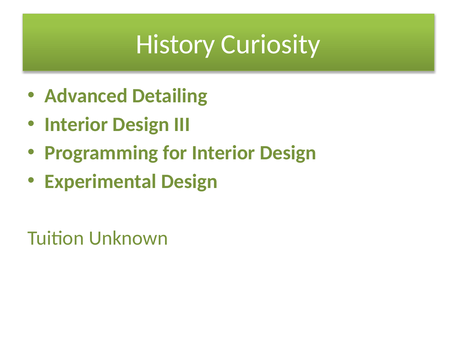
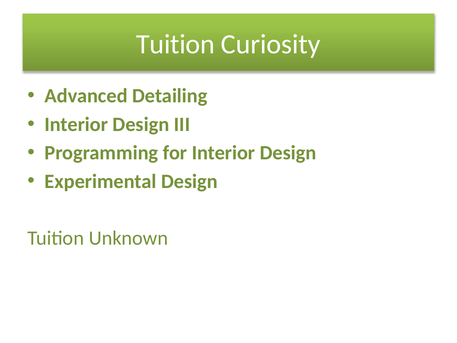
History: History -> Tuition (175, 44)
